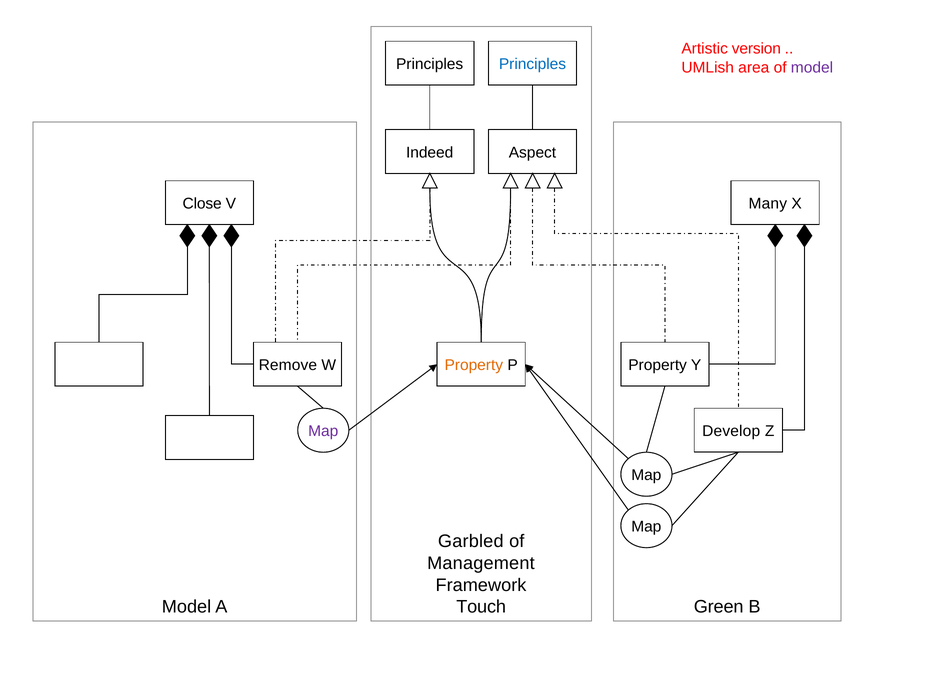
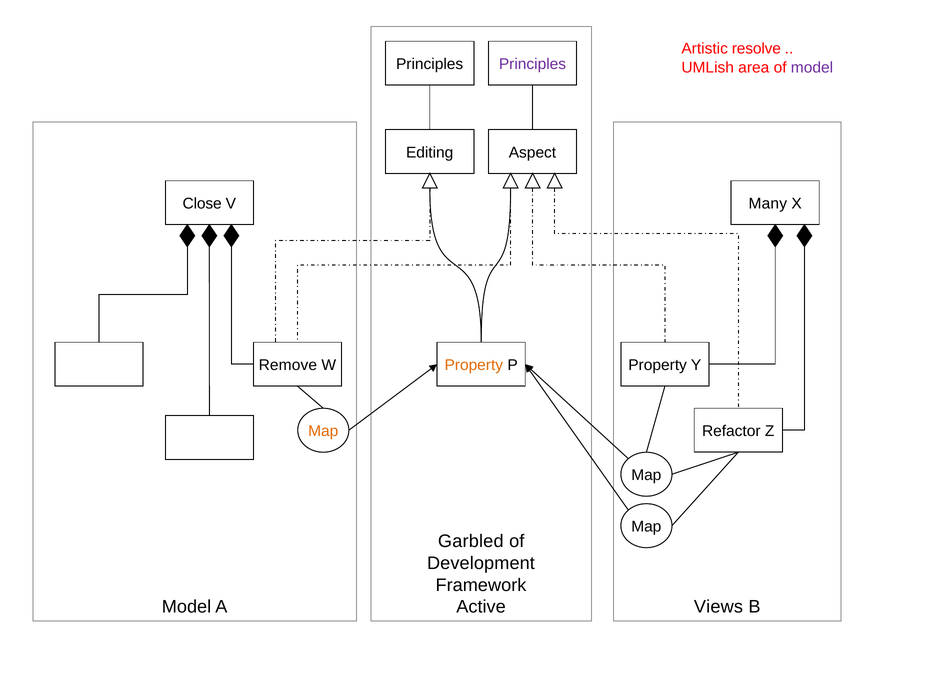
version: version -> resolve (756, 49)
Principles colour: blue -> purple (533, 64)
Indeed: Indeed -> Editing (430, 153)
Map colour: purple -> orange (323, 432)
Develop: Develop -> Refactor (731, 432)
Management: Management -> Development (481, 564)
Touch: Touch -> Active (481, 607)
Green: Green -> Views (718, 607)
